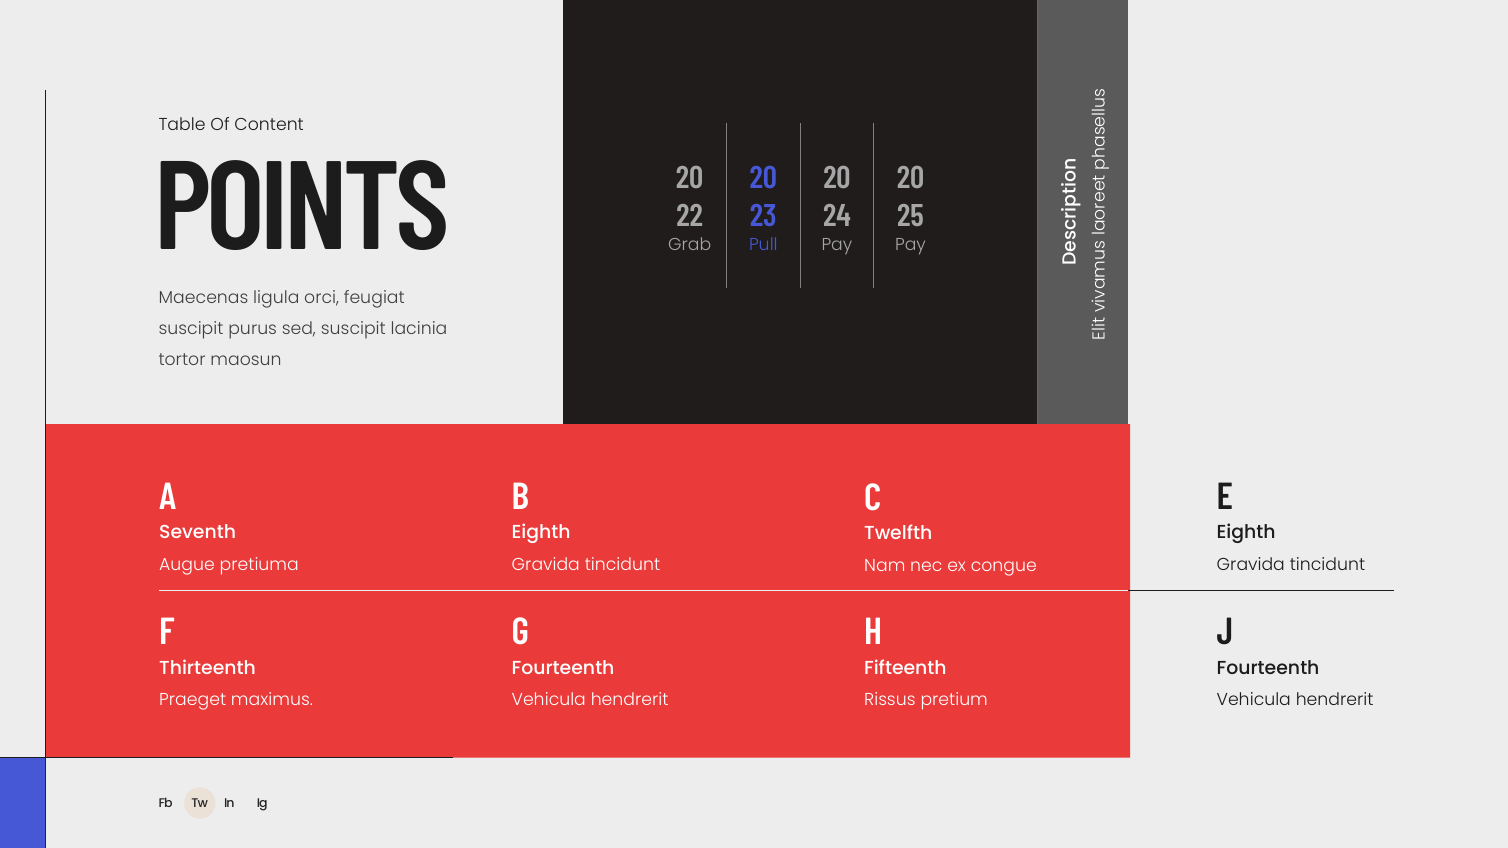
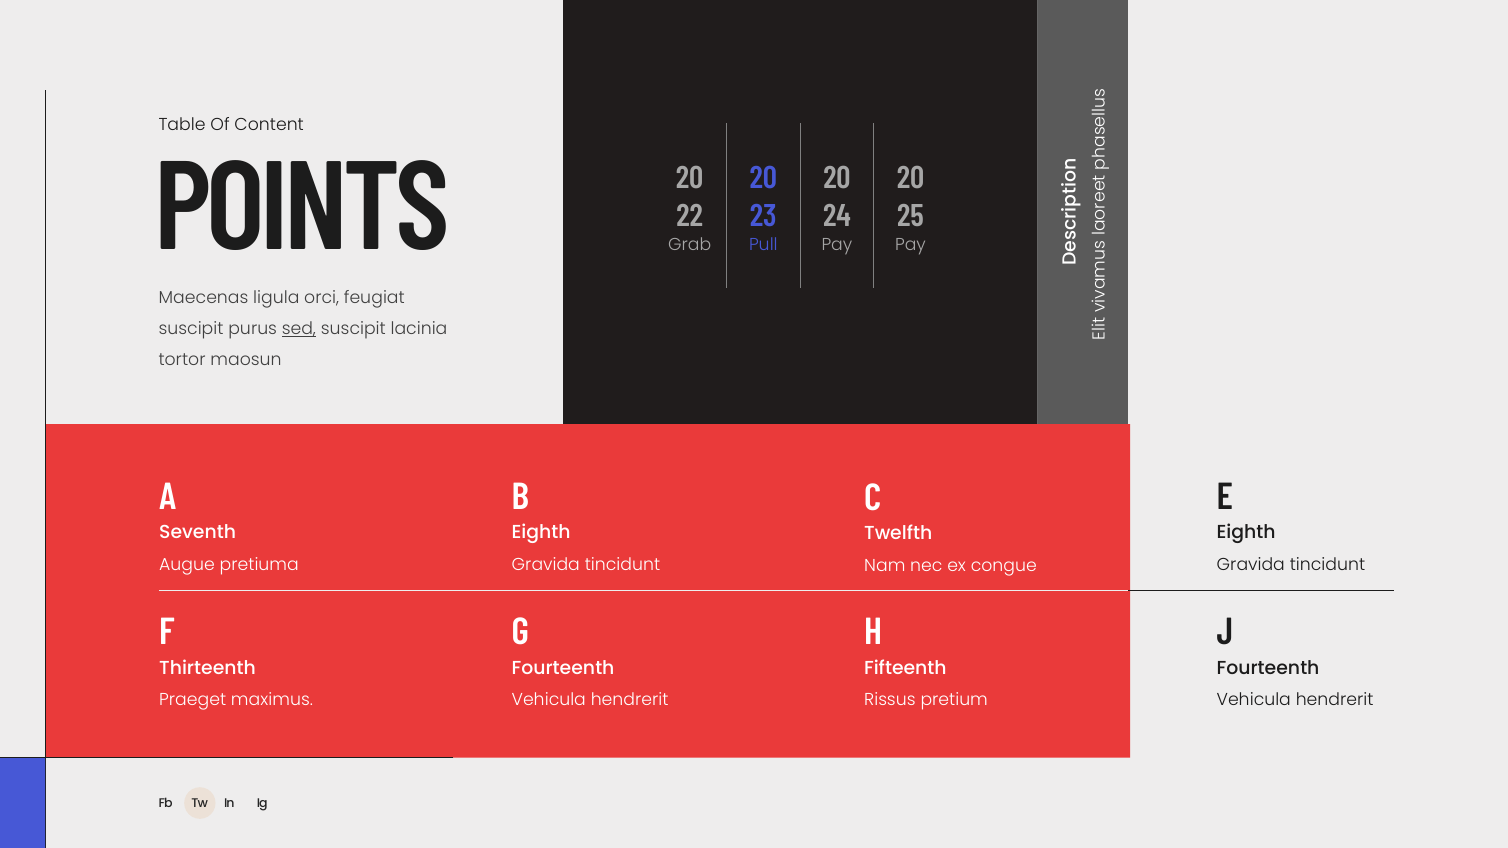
sed underline: none -> present (299, 329)
